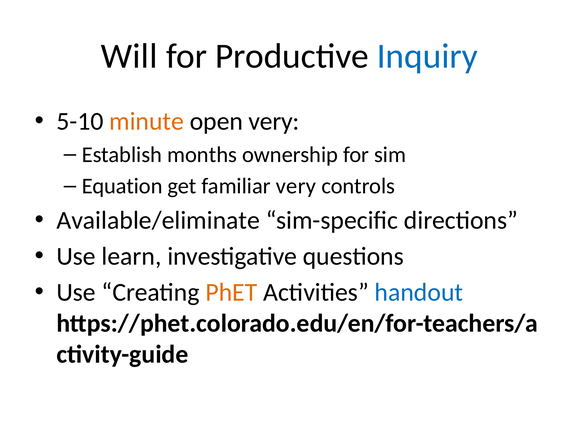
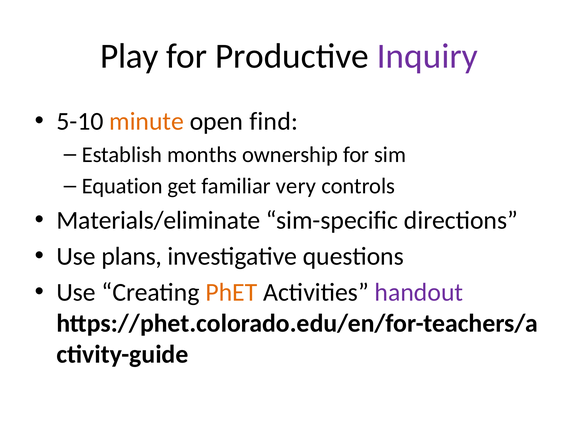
Will: Will -> Play (129, 56)
Inquiry colour: blue -> purple (427, 56)
open very: very -> find (274, 121)
Available/eliminate: Available/eliminate -> Materials/eliminate (158, 221)
learn: learn -> plans (132, 257)
handout colour: blue -> purple (419, 293)
